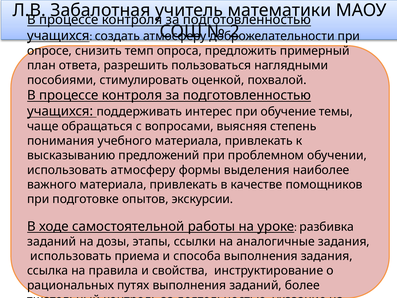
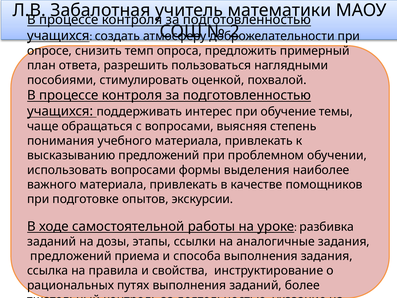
использовать атмосферу: атмосферу -> вопросами (143, 170)
использовать: использовать -> предложений (71, 256)
